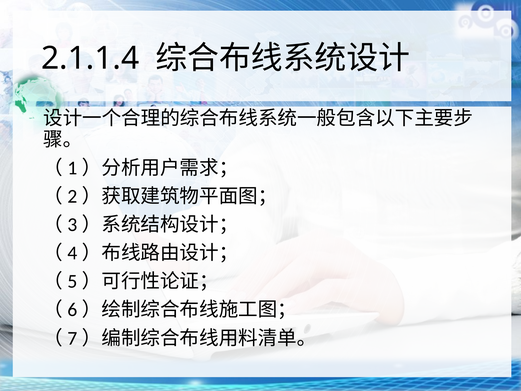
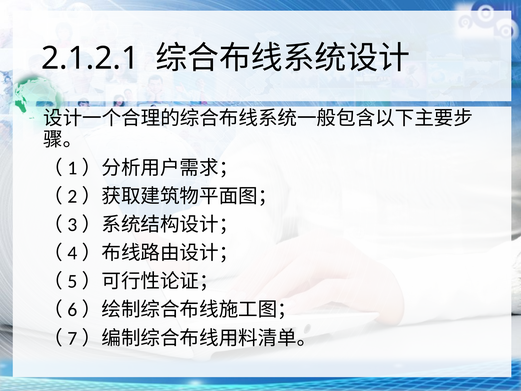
2.1.1.4: 2.1.1.4 -> 2.1.2.1 (90, 58)
